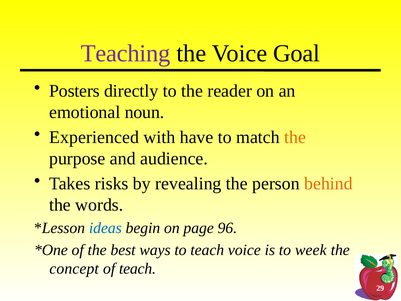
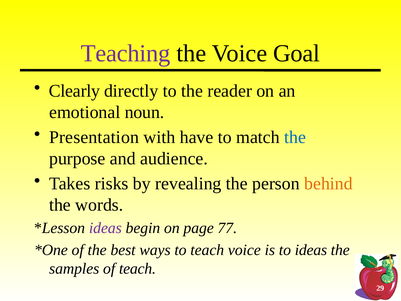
Posters: Posters -> Clearly (74, 91)
Experienced: Experienced -> Presentation (94, 137)
the colour: orange -> blue (295, 137)
ideas colour: blue -> purple (105, 228)
96: 96 -> 77 (227, 228)
to week: week -> ideas (311, 250)
concept: concept -> samples (74, 268)
